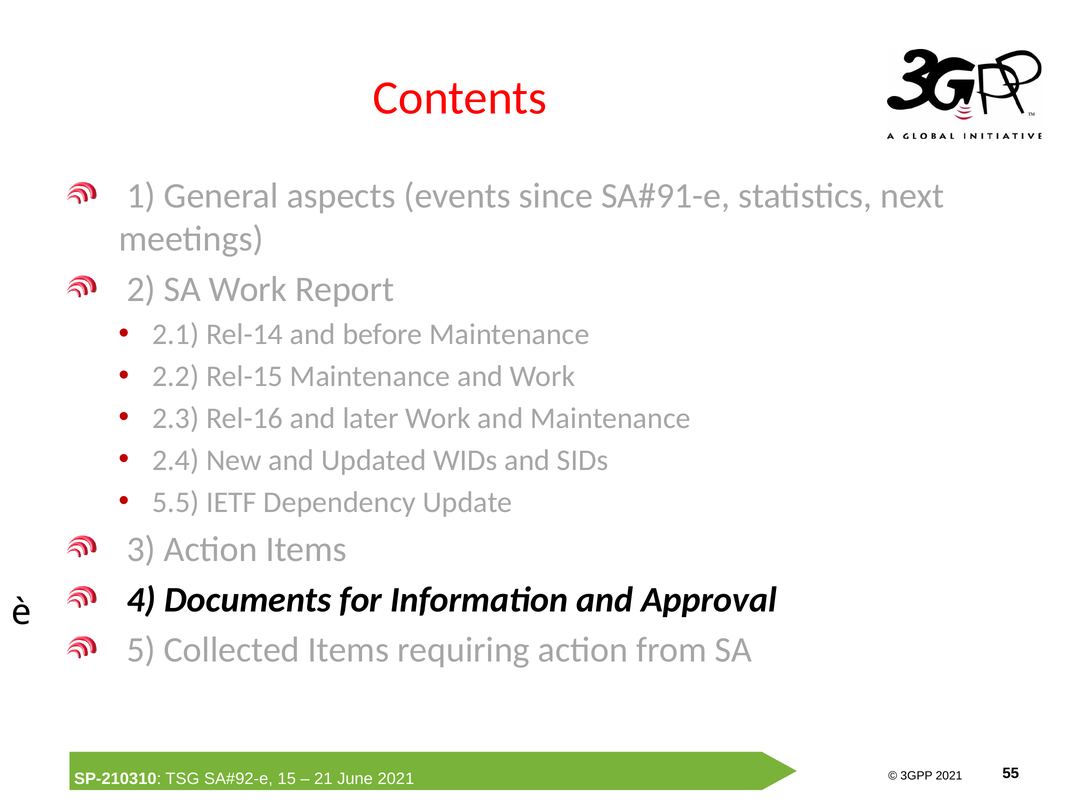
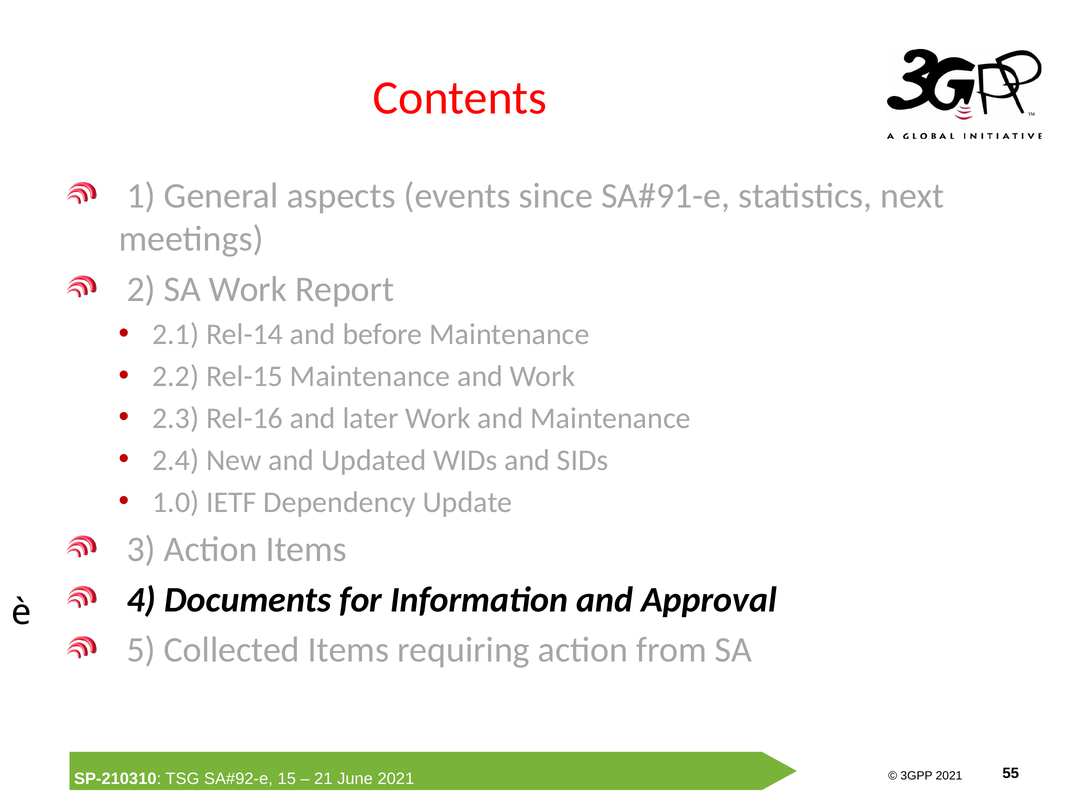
5.5: 5.5 -> 1.0 (176, 502)
